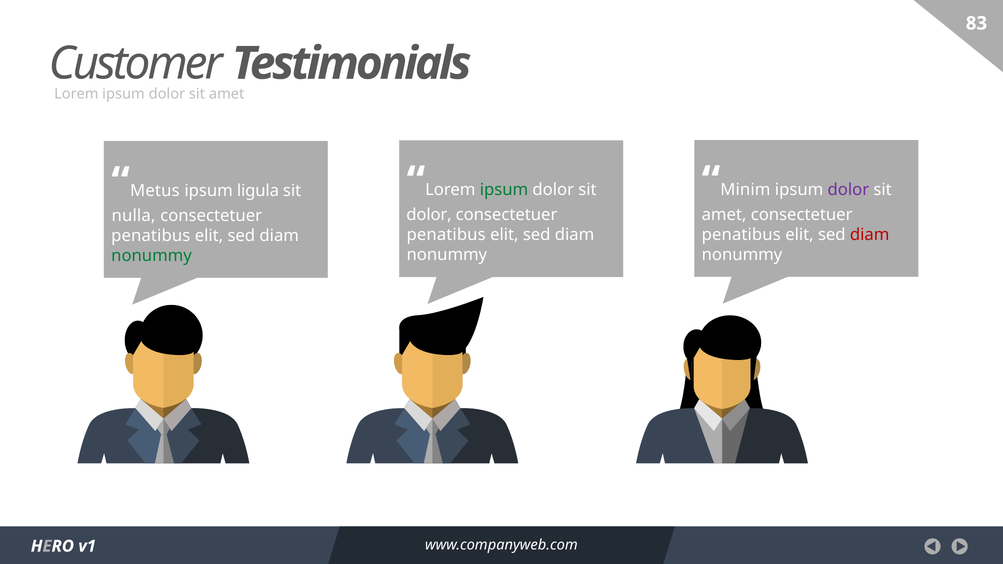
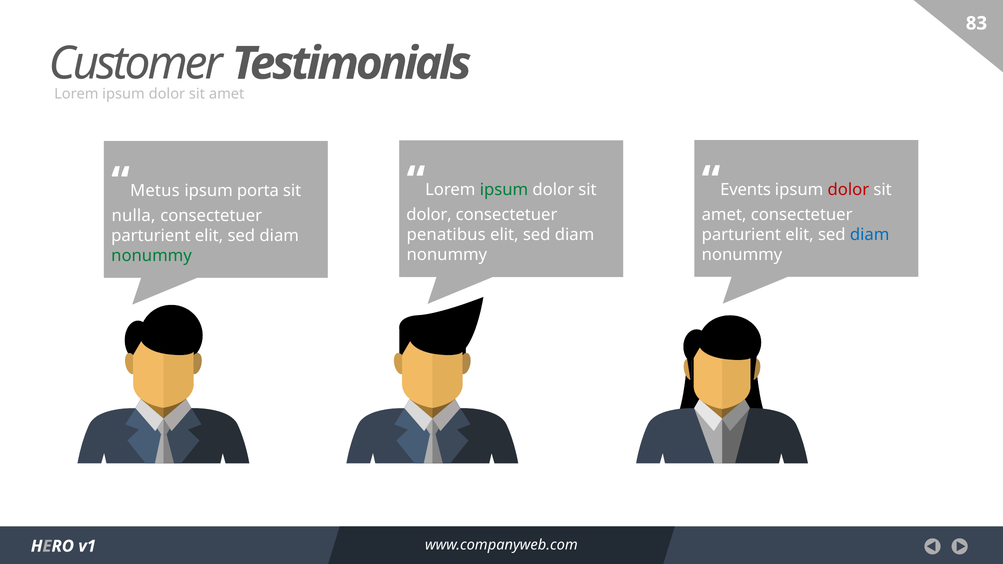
Minim: Minim -> Events (746, 190)
dolor colour: purple -> red (848, 190)
ligula: ligula -> porta (258, 191)
penatibus: penatibus -> parturient (741, 235)
diam colour: red -> blue (870, 235)
penatibus: penatibus -> parturient (151, 236)
